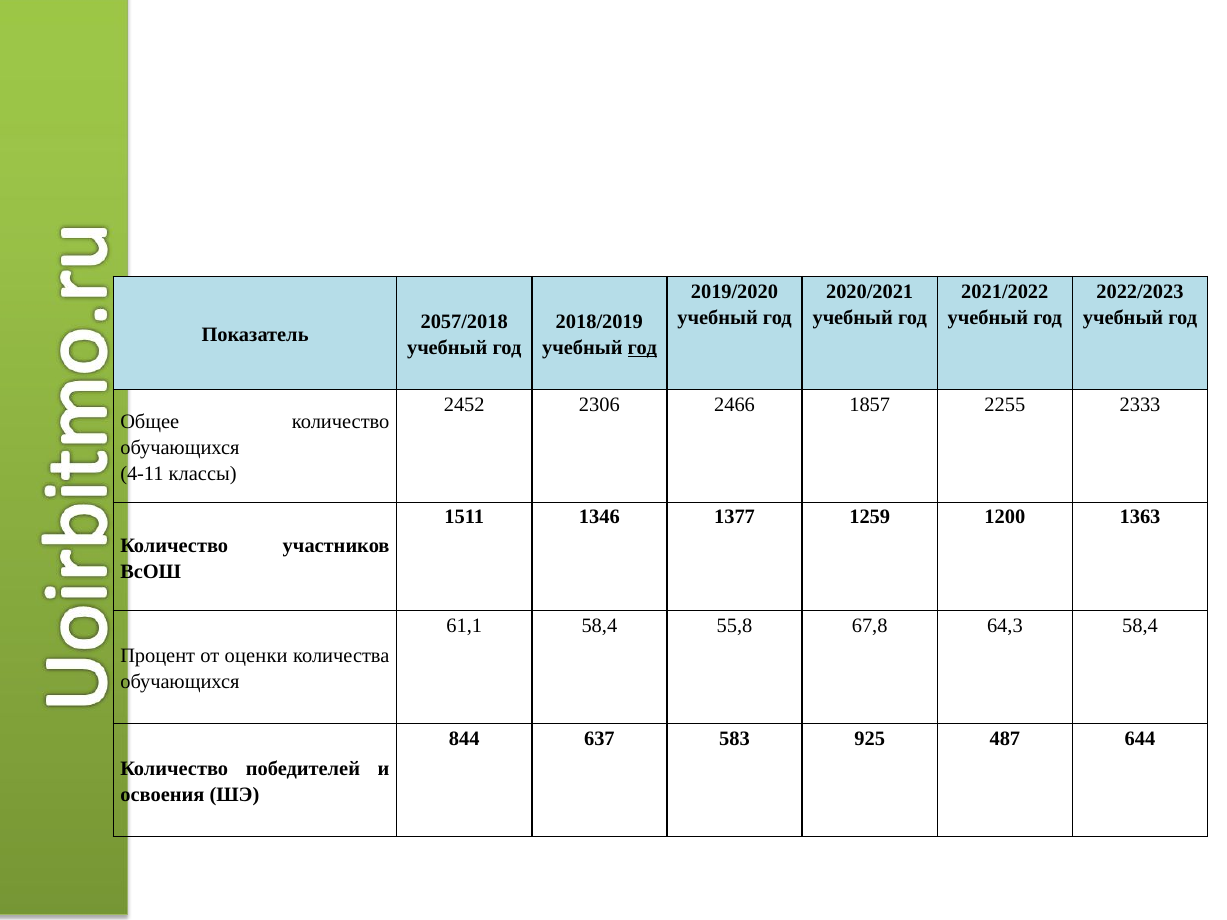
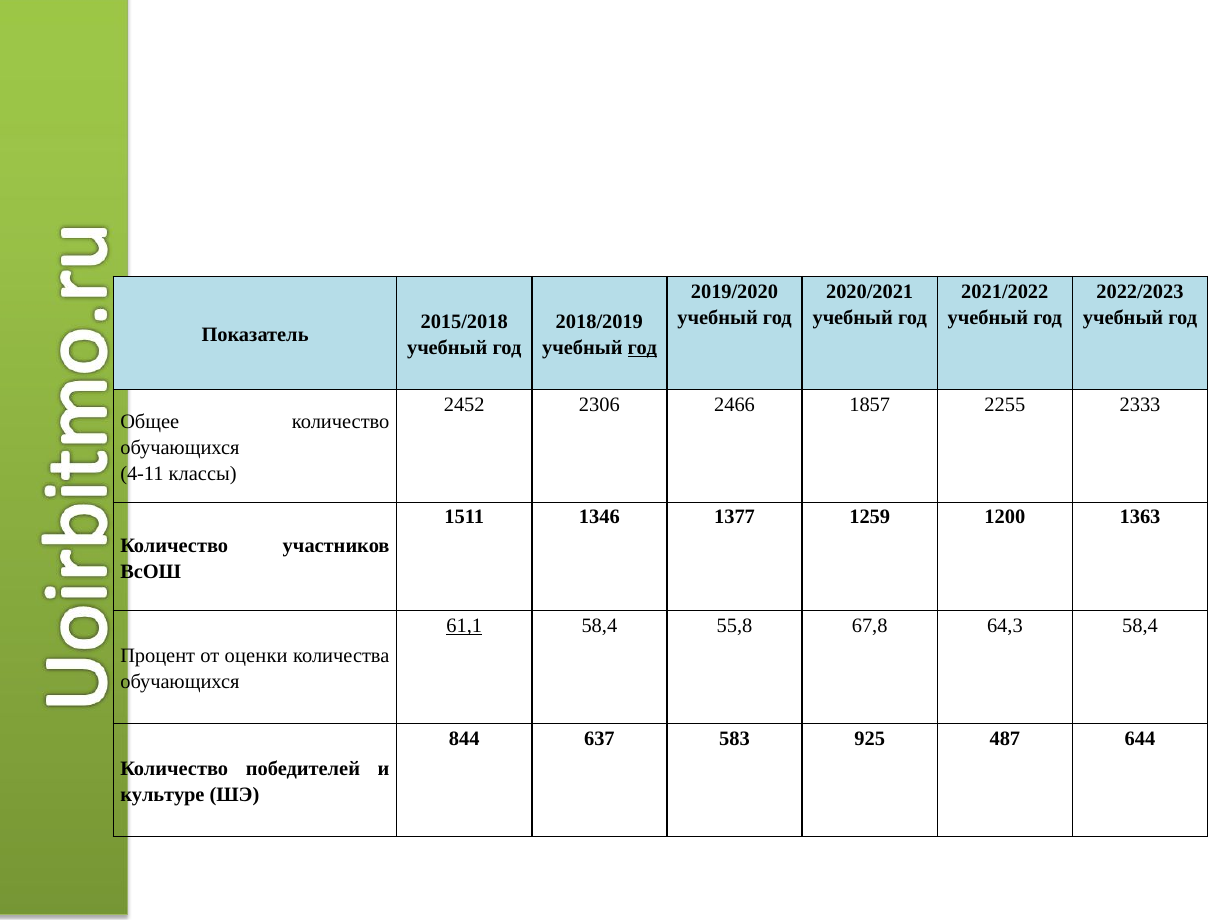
2057/2018: 2057/2018 -> 2015/2018 (464, 322)
61,1 underline: none -> present (464, 626)
освоения: освоения -> культуре (162, 795)
